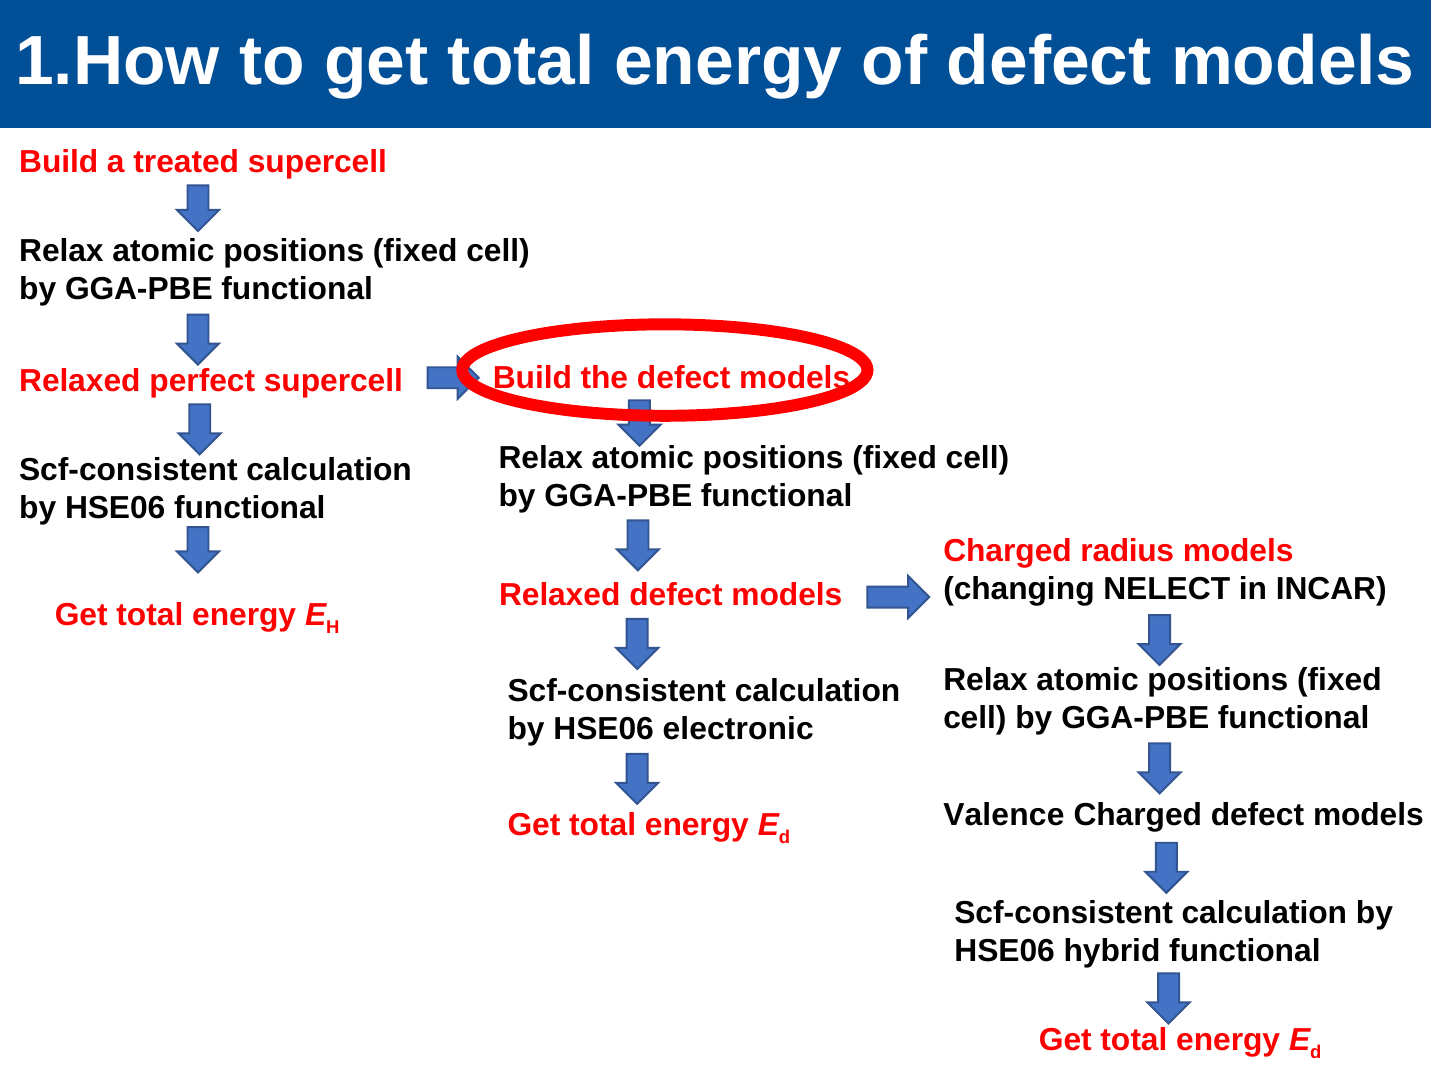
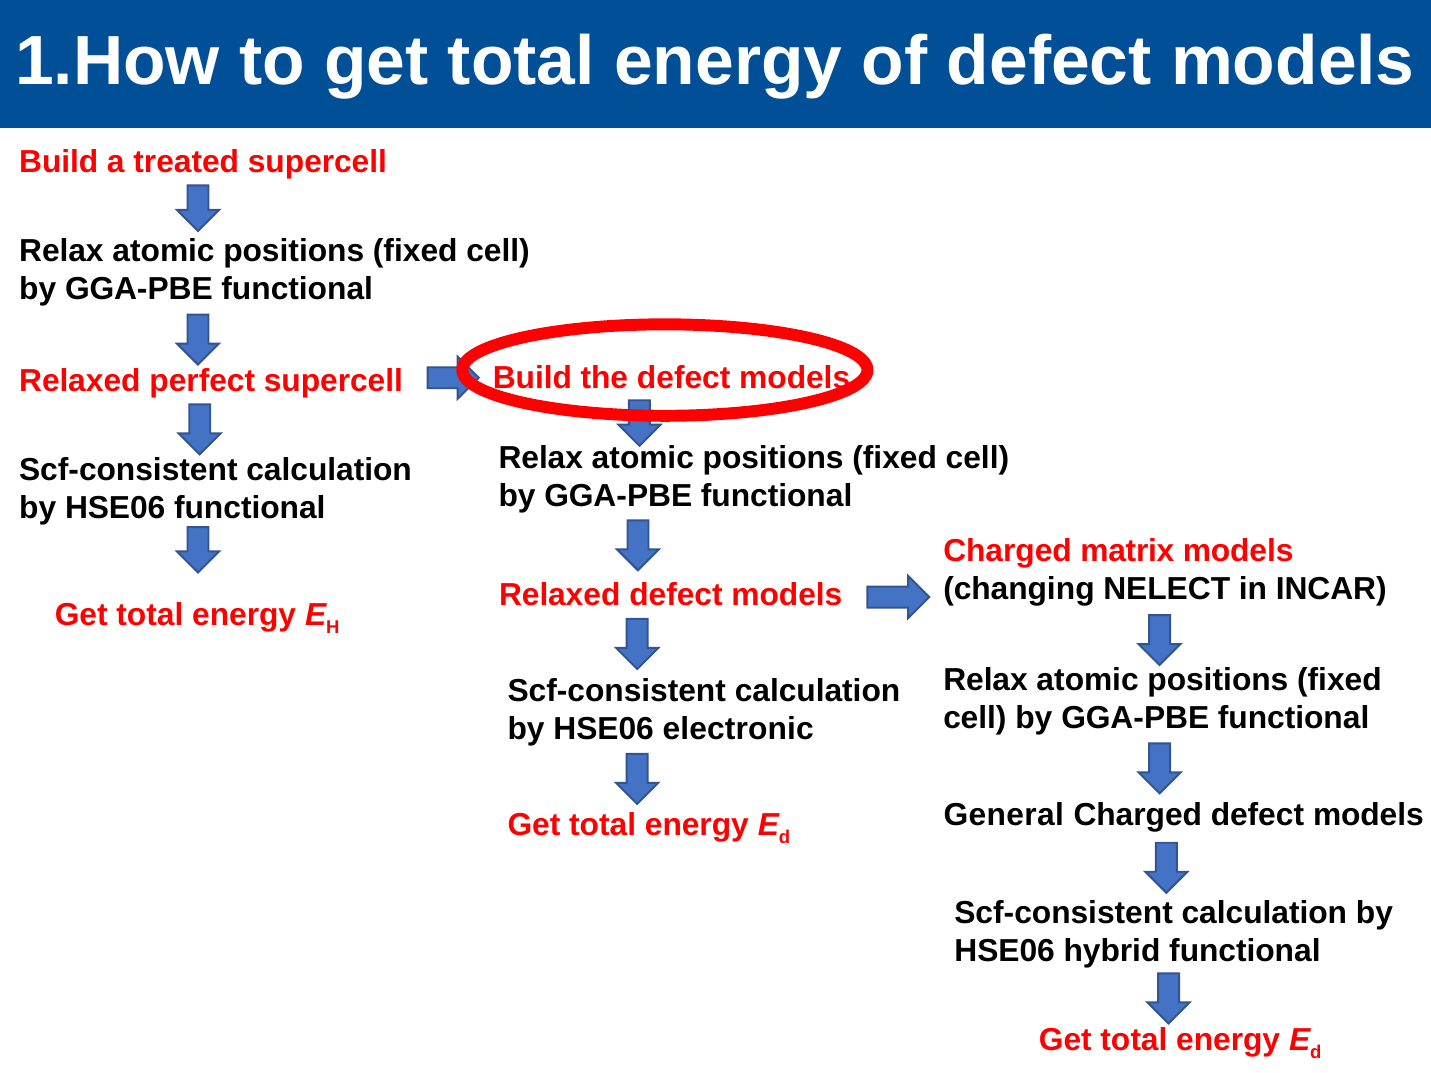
radius: radius -> matrix (1127, 551)
Valence: Valence -> General (1004, 815)
